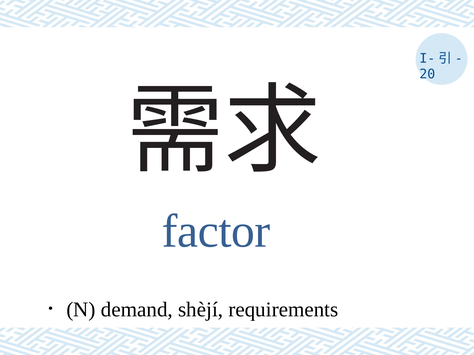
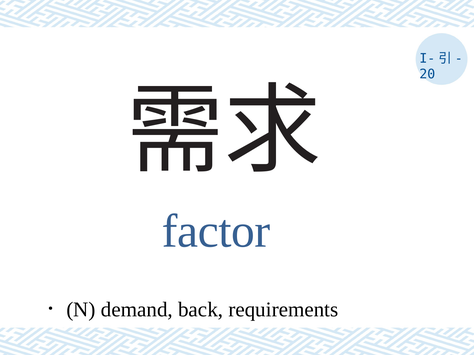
shèjí: shèjí -> back (201, 310)
